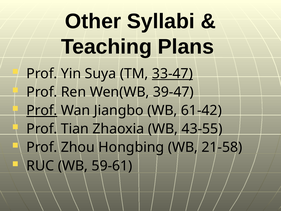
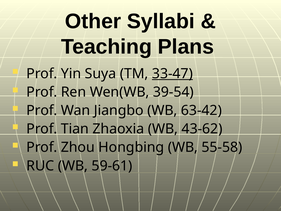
39-47: 39-47 -> 39-54 (173, 92)
Prof underline: present -> none (42, 110)
61-42: 61-42 -> 63-42 (201, 110)
43-55: 43-55 -> 43-62 (202, 129)
21-58: 21-58 -> 55-58 (222, 147)
